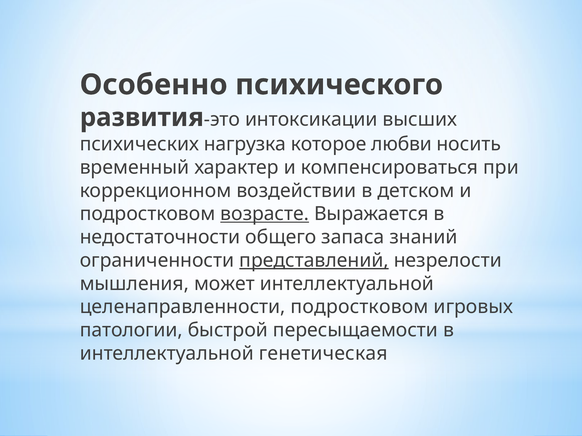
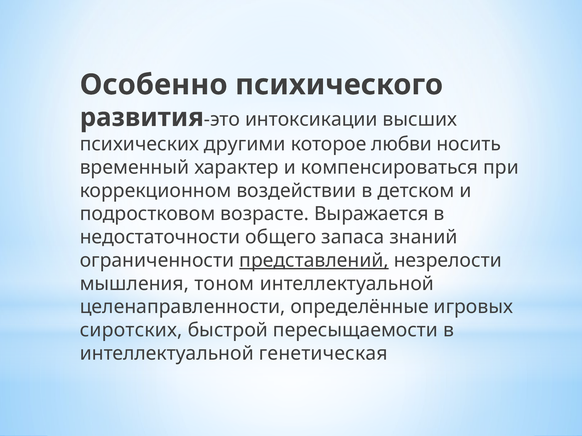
нагрузка: нагрузка -> другими (245, 144)
возрасте underline: present -> none (265, 214)
может: может -> тоном (224, 284)
целенаправленности подростковом: подростковом -> определённые (360, 307)
патологии: патологии -> сиротских (131, 331)
